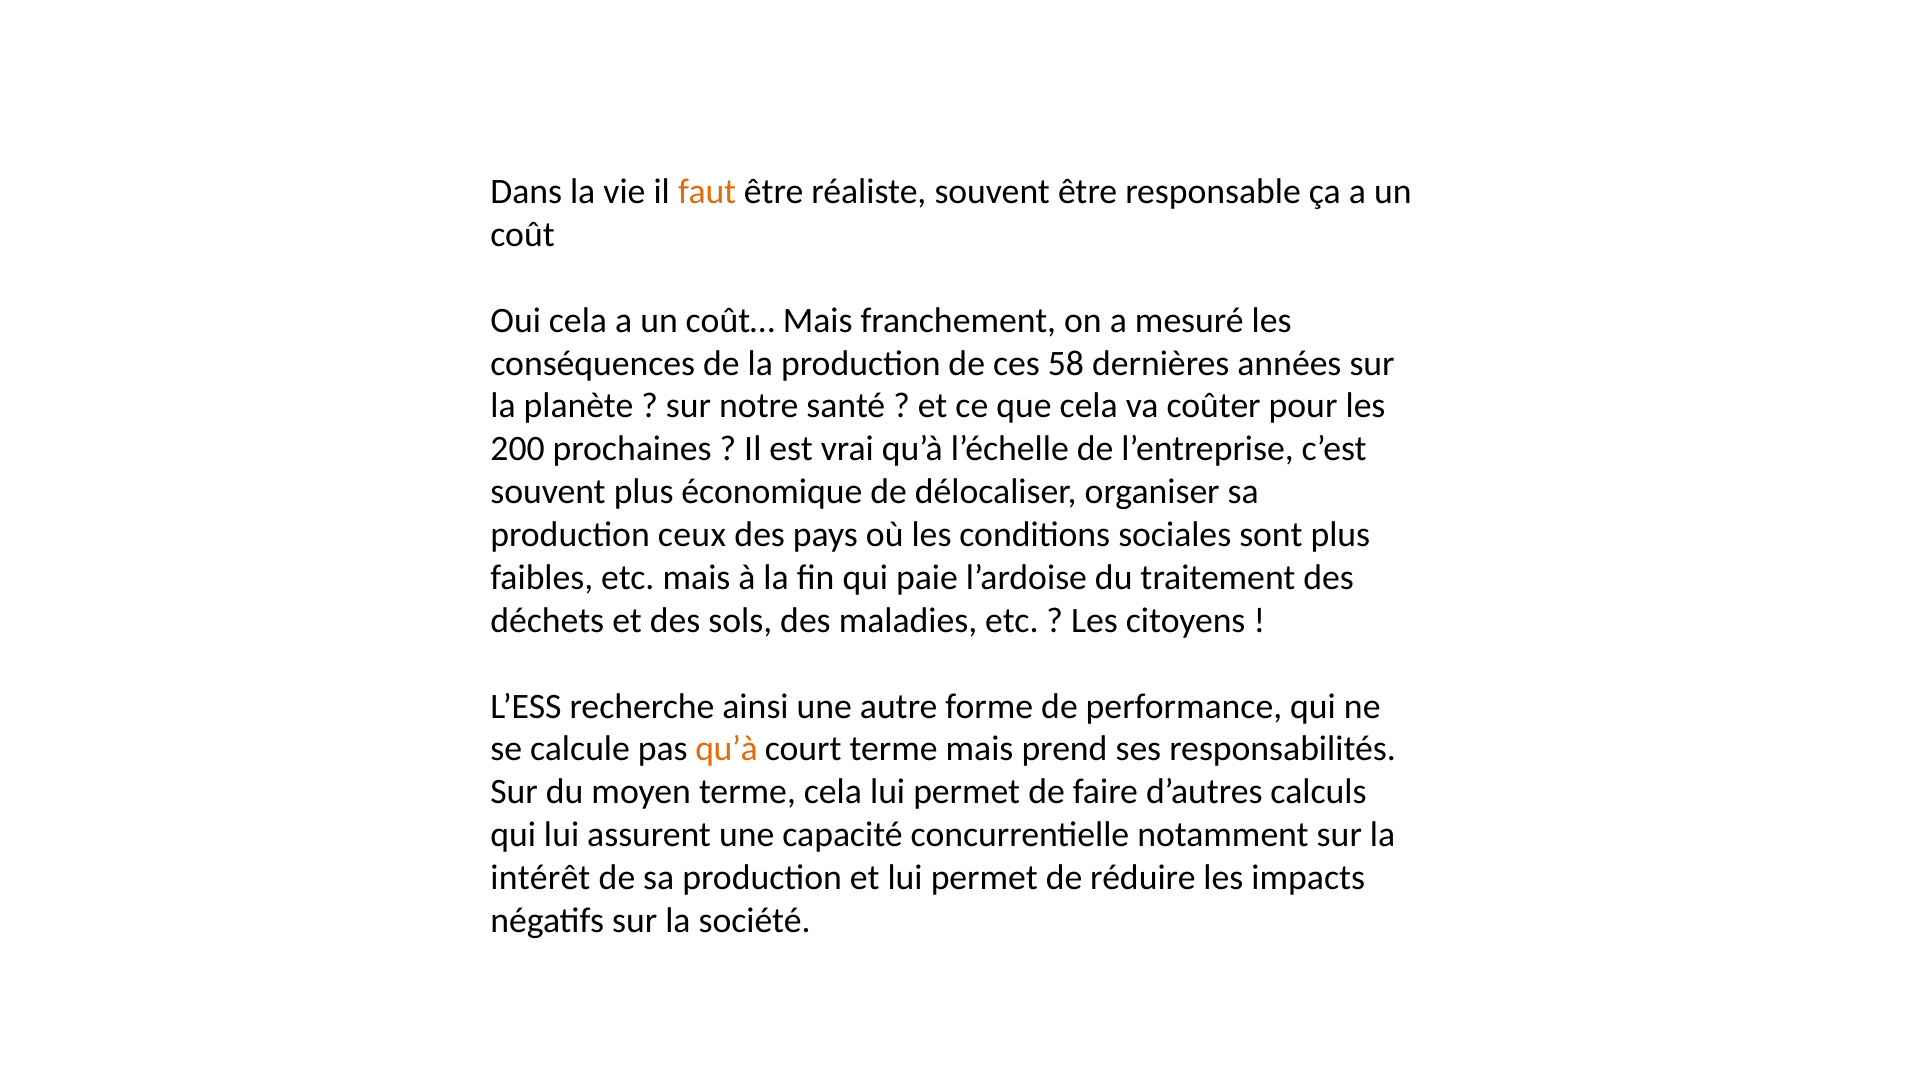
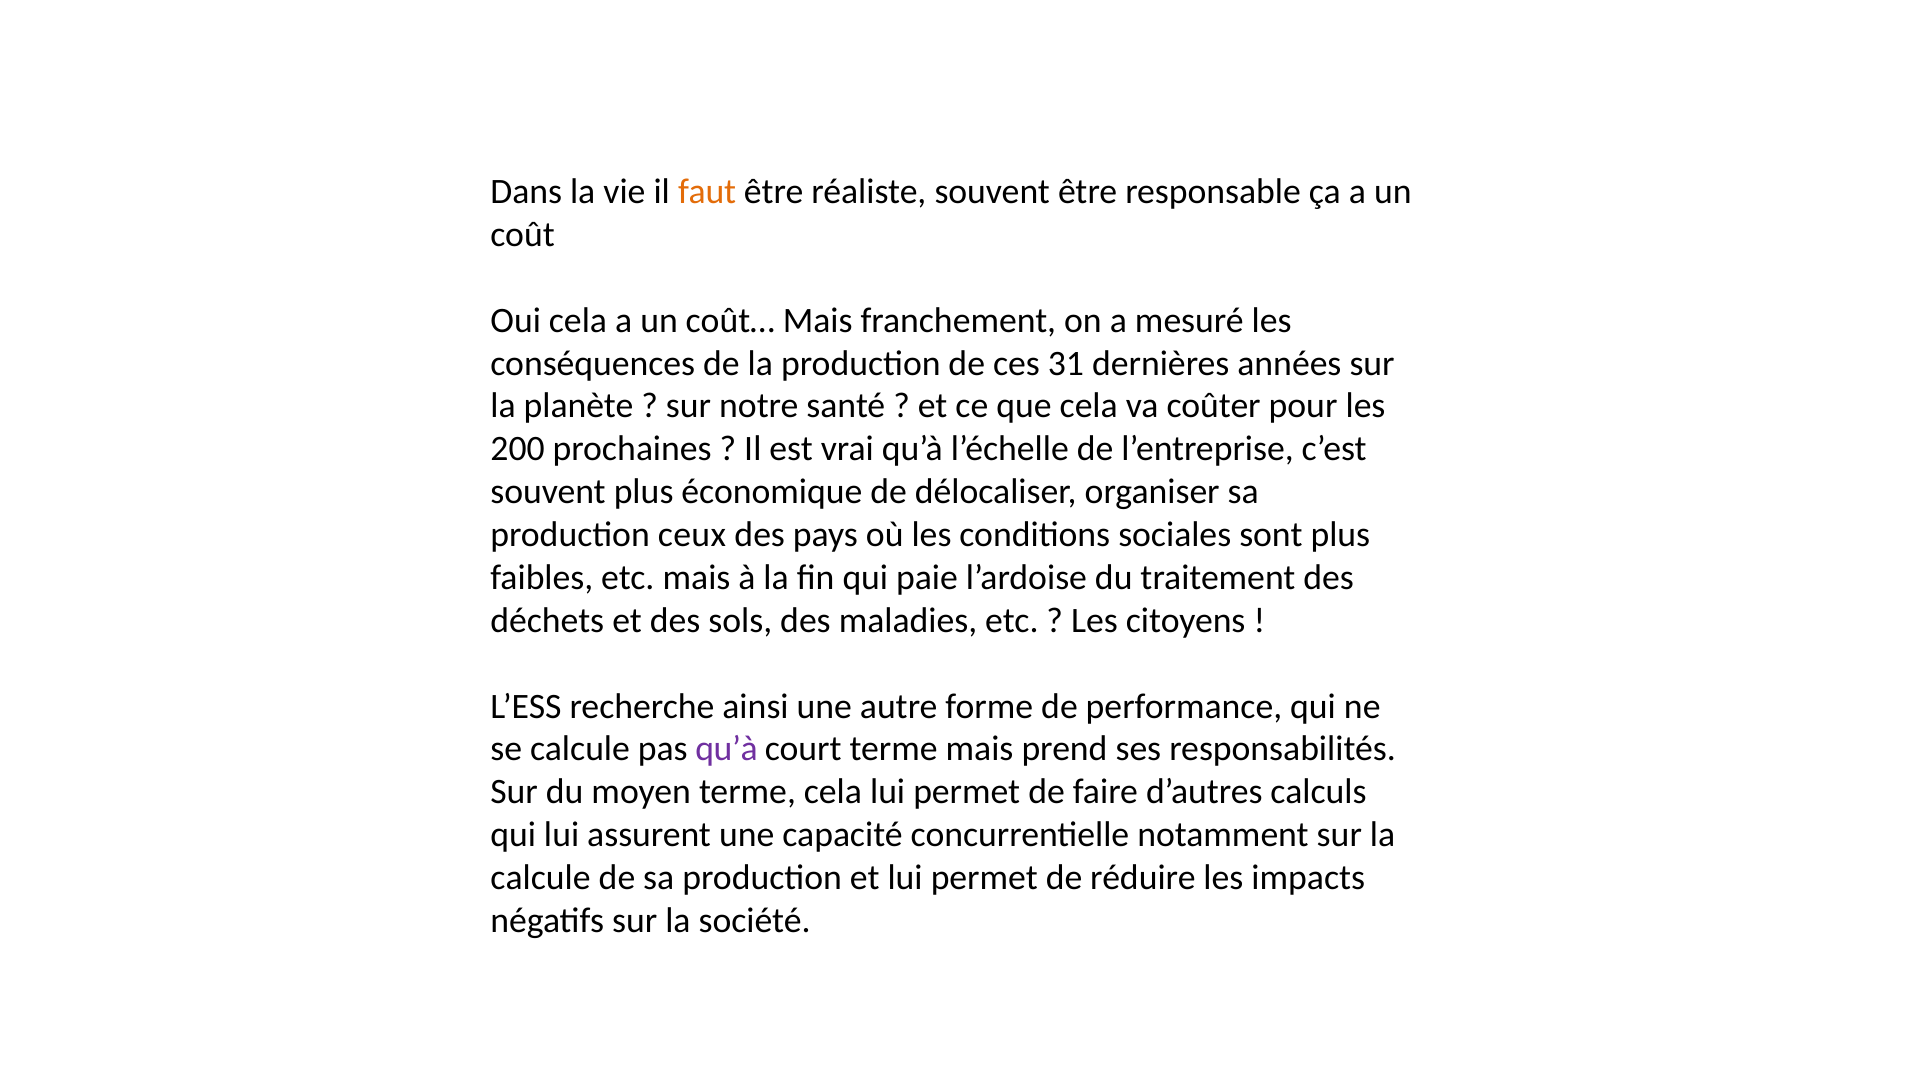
58: 58 -> 31 (1066, 363)
qu’à colour: orange -> purple (726, 749)
intérêt: intérêt -> calcule (541, 877)
